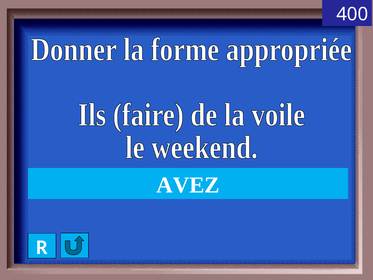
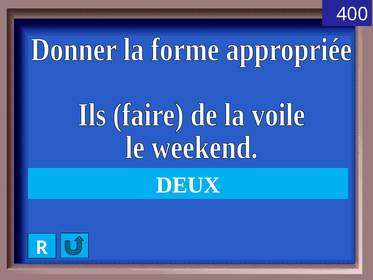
AVEZ: AVEZ -> DEUX (188, 185)
